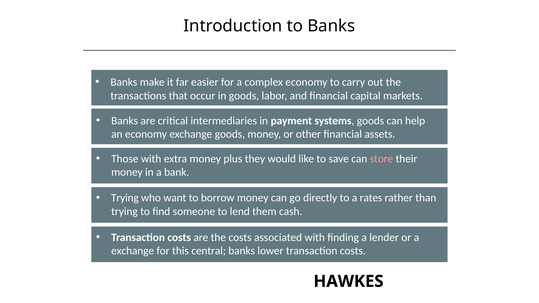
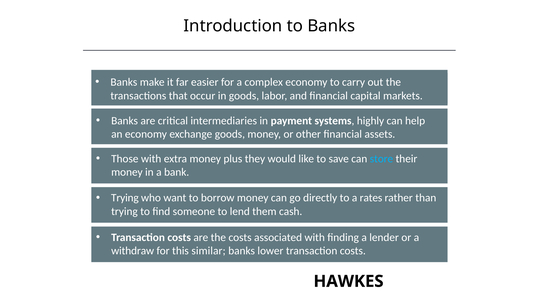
systems goods: goods -> highly (370, 121)
store colour: pink -> light blue (381, 159)
exchange: exchange -> withdraw (133, 251)
central: central -> similar (209, 251)
